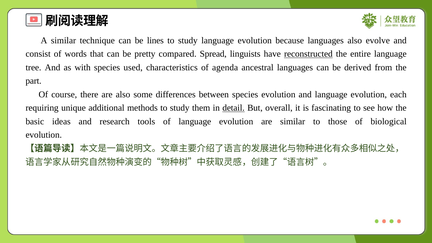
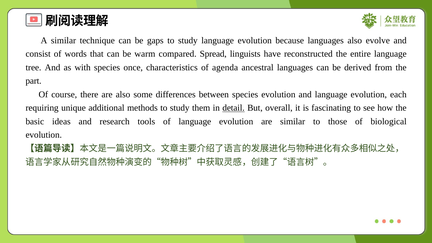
lines: lines -> gaps (155, 40)
pretty: pretty -> warm (145, 54)
reconstructed underline: present -> none (308, 54)
used: used -> once (133, 67)
